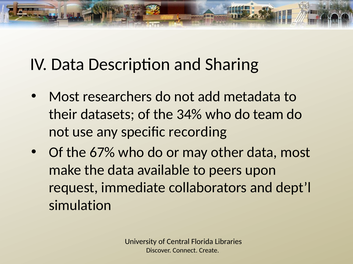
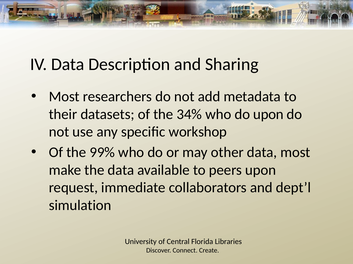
do team: team -> upon (268, 115)
recording: recording -> workshop (198, 132)
67%: 67% -> 99% (102, 153)
